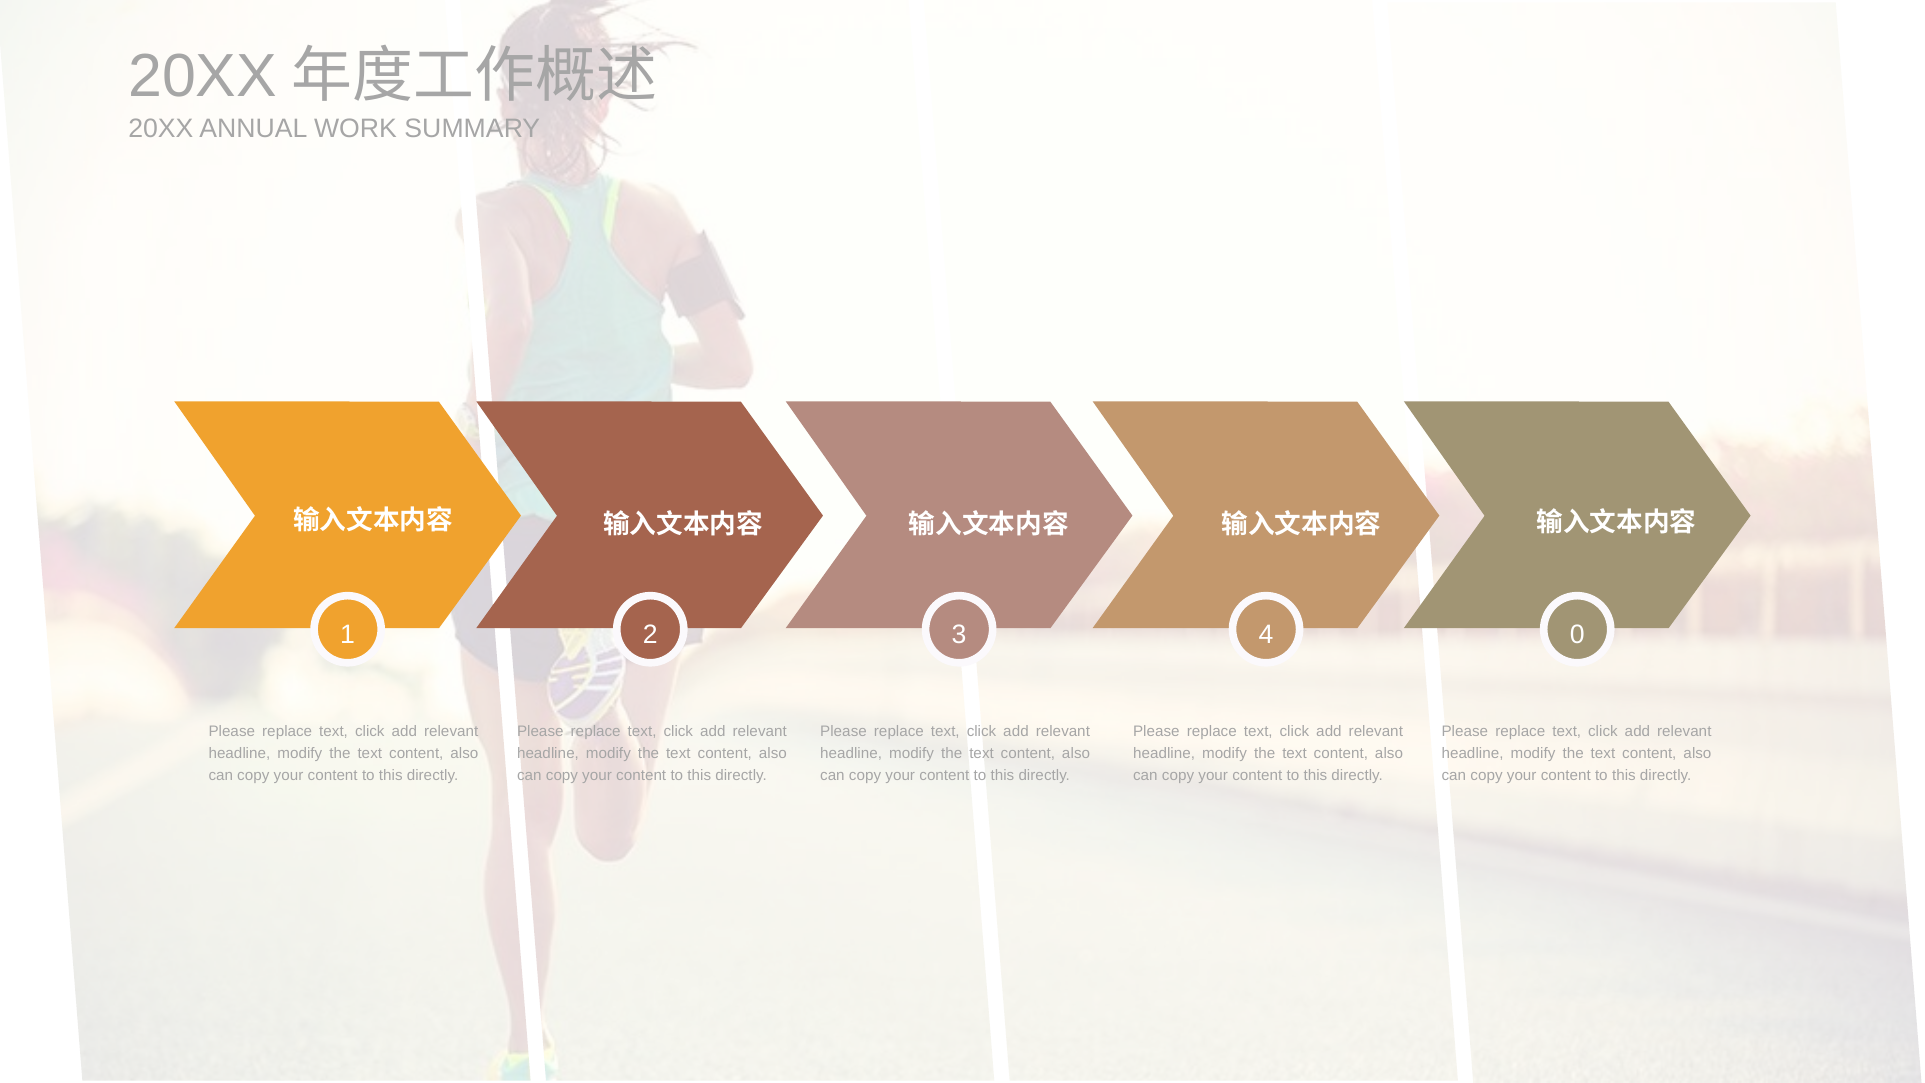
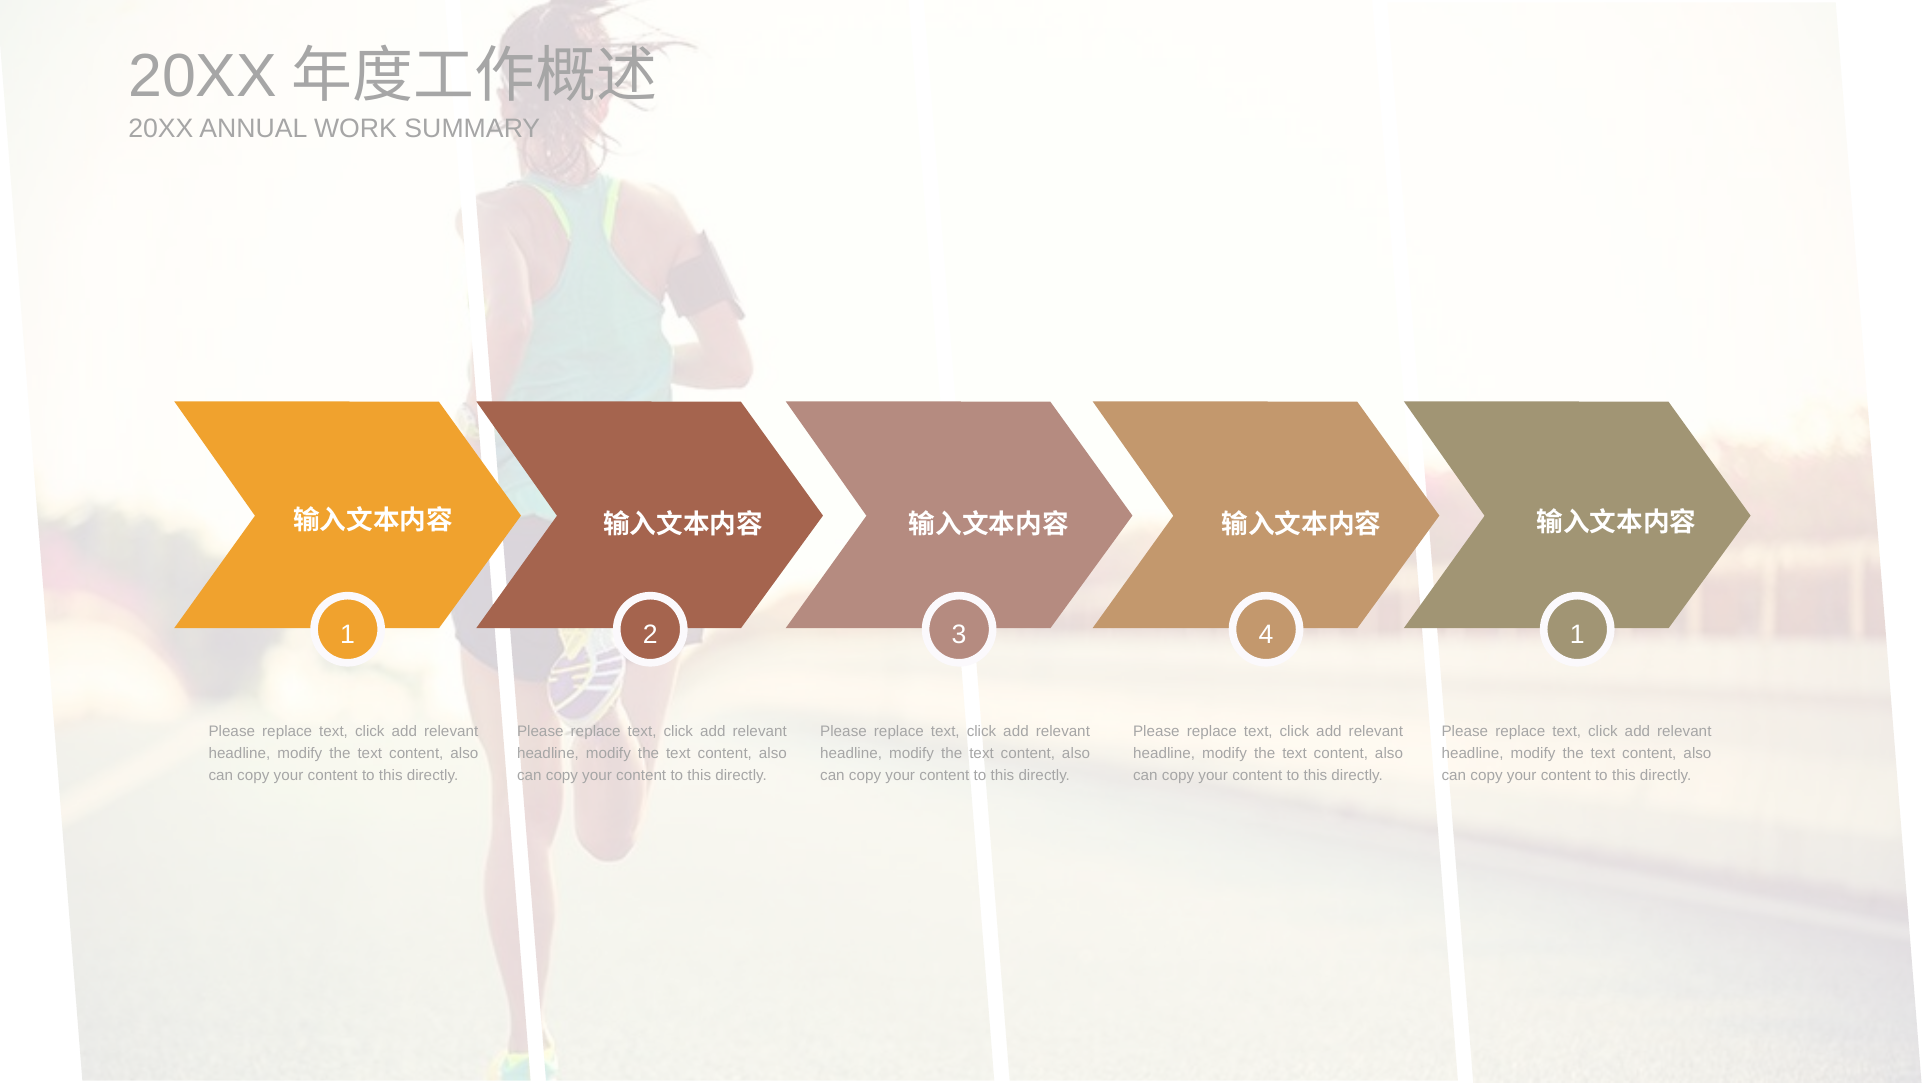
4 0: 0 -> 1 (1577, 634)
